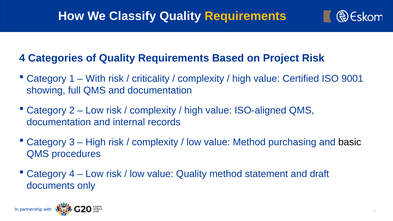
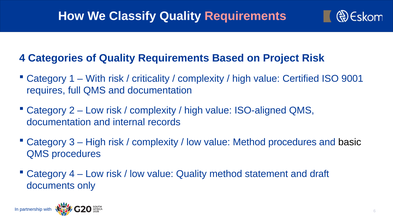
Requirements colour: yellow -> pink (245, 16)
showing: showing -> requires (46, 90)
Method purchasing: purchasing -> procedures (292, 142)
